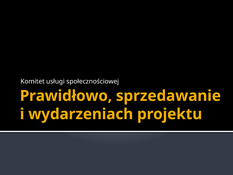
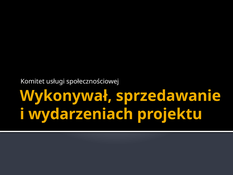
Prawidłowo: Prawidłowo -> Wykonywał (66, 96)
